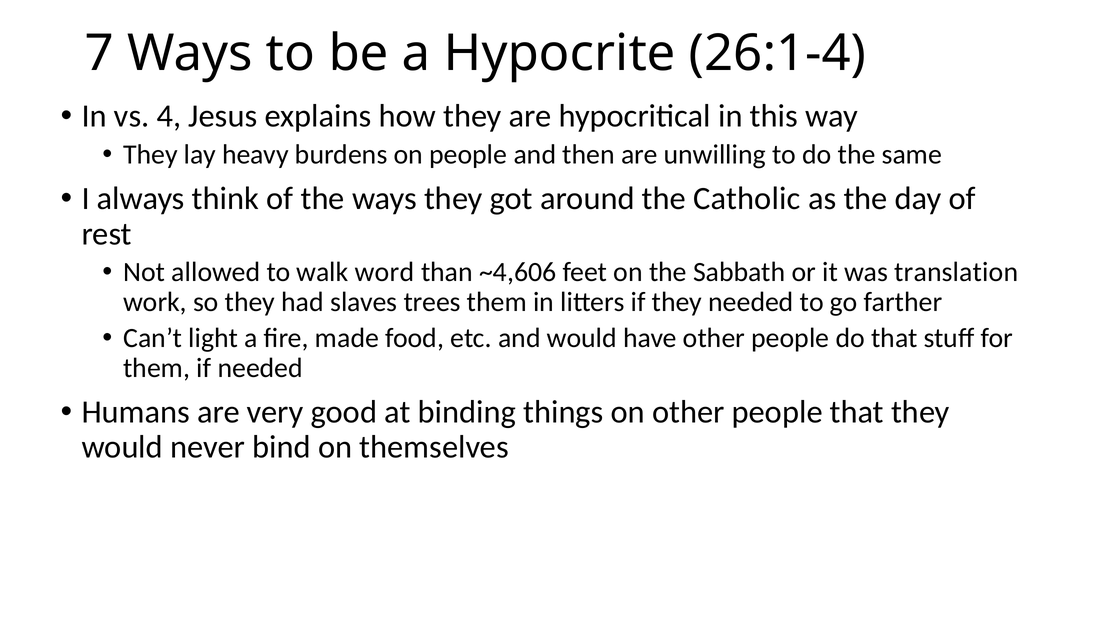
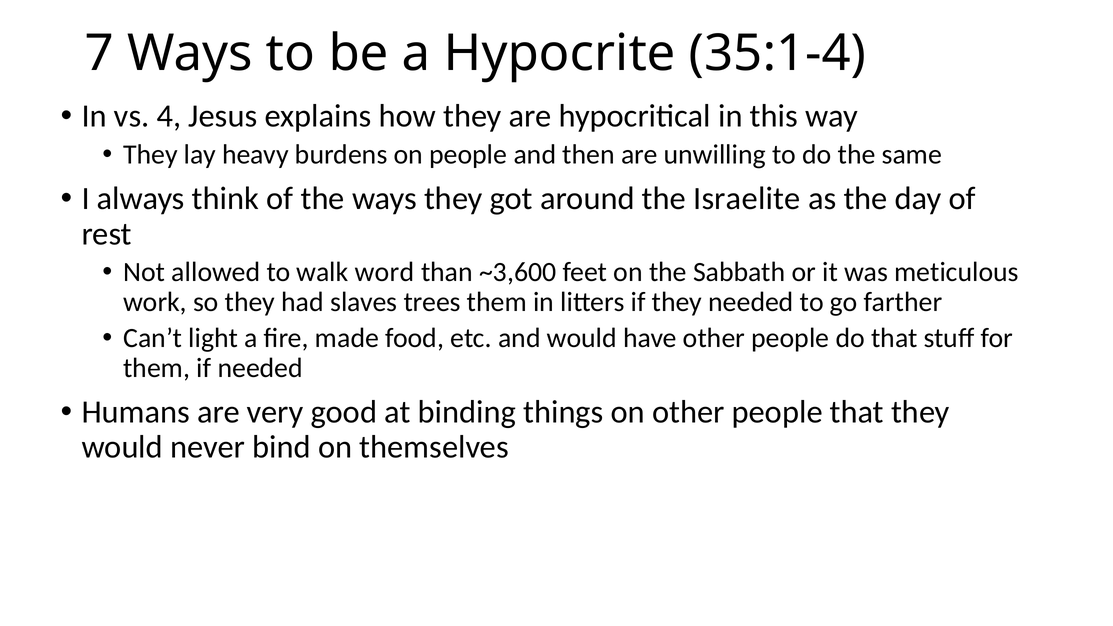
26:1-4: 26:1-4 -> 35:1-4 (778, 54)
Catholic: Catholic -> Israelite (747, 199)
~4,606: ~4,606 -> ~3,600 (518, 272)
translation: translation -> meticulous (956, 272)
